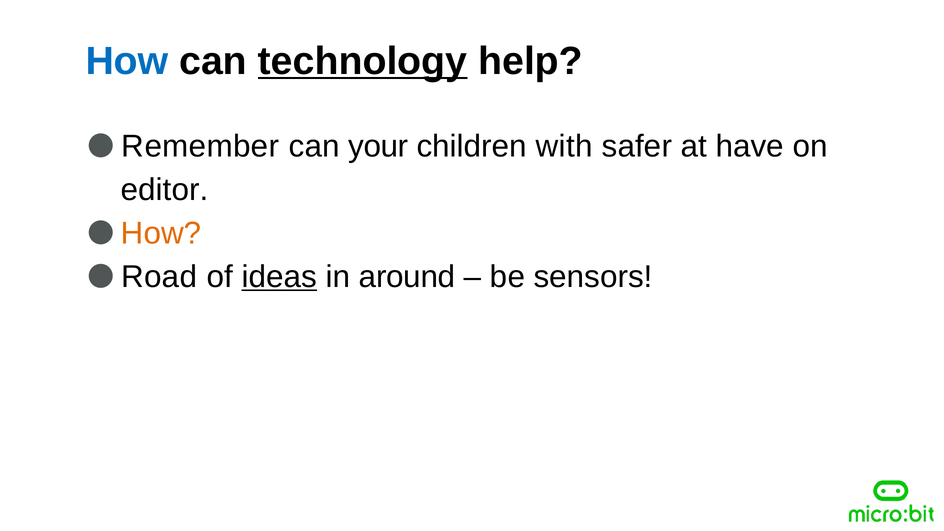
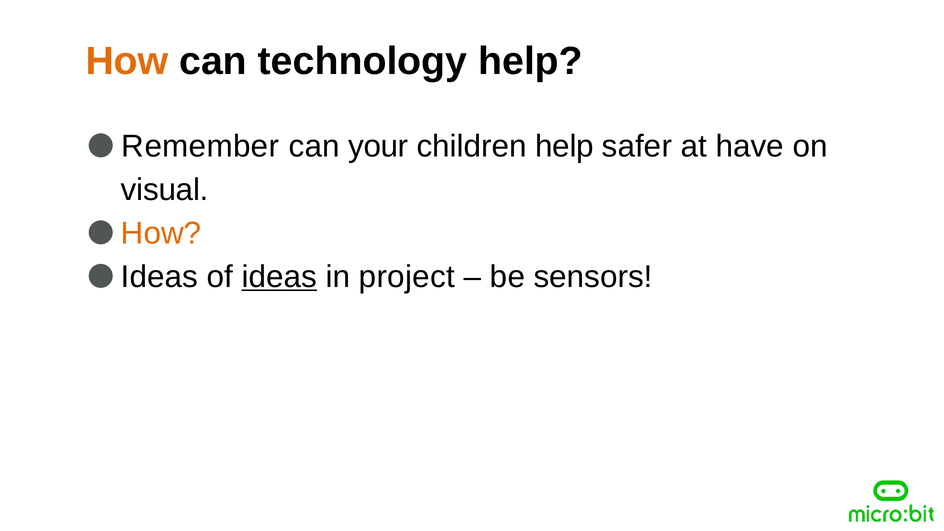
How colour: blue -> orange (127, 61)
technology underline: present -> none (363, 61)
children with: with -> help (565, 146)
editor: editor -> visual (165, 190)
Road: Road -> Ideas (159, 277)
around: around -> project (407, 277)
